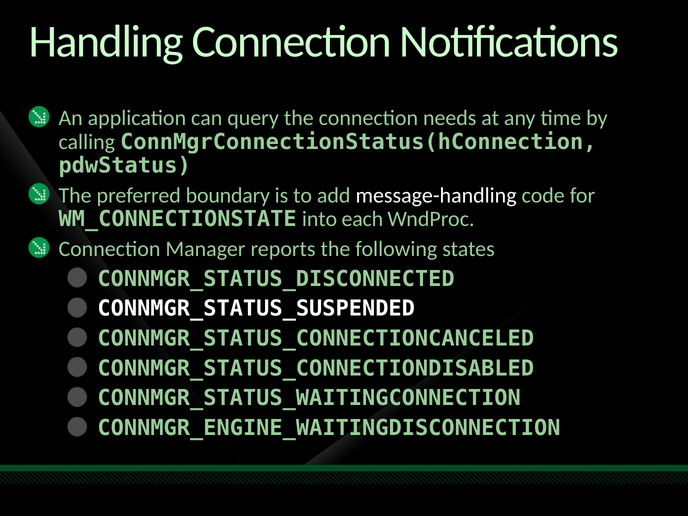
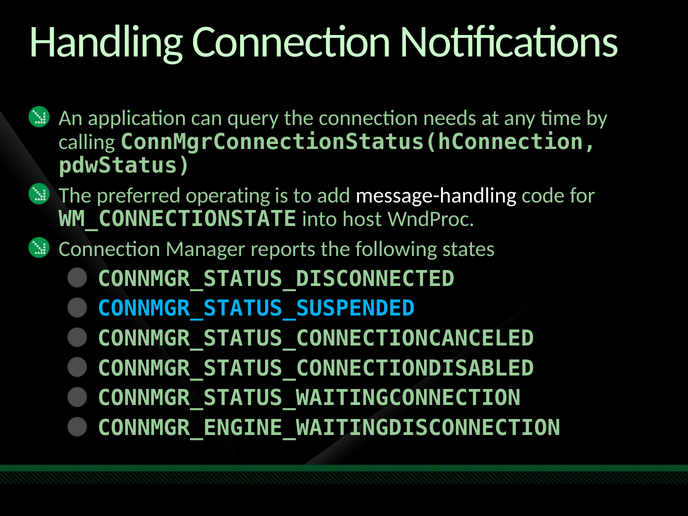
boundary: boundary -> operating (228, 195)
each: each -> host (362, 219)
CONNMGR_STATUS_SUSPENDED colour: white -> light blue (256, 309)
